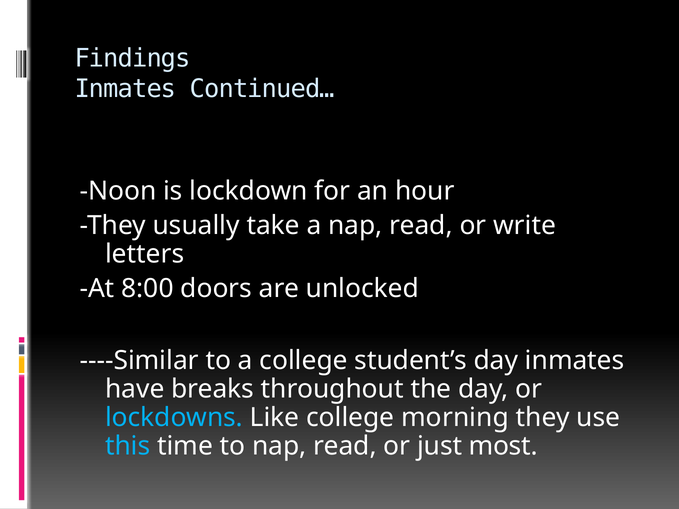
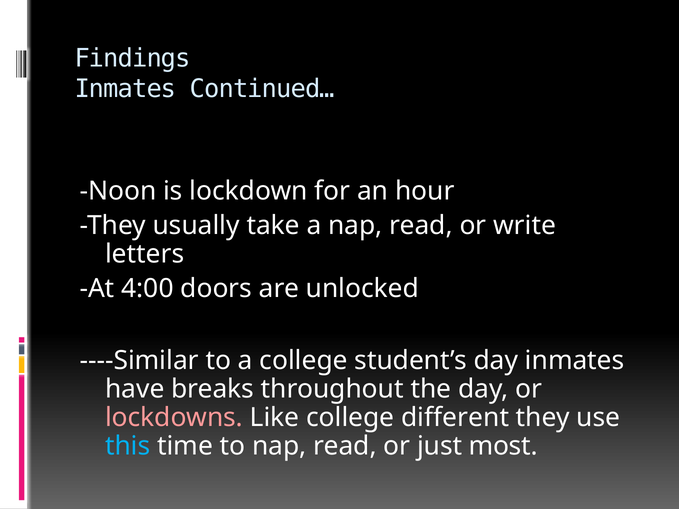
8:00: 8:00 -> 4:00 (147, 289)
lockdowns colour: light blue -> pink (174, 418)
morning: morning -> different (455, 418)
